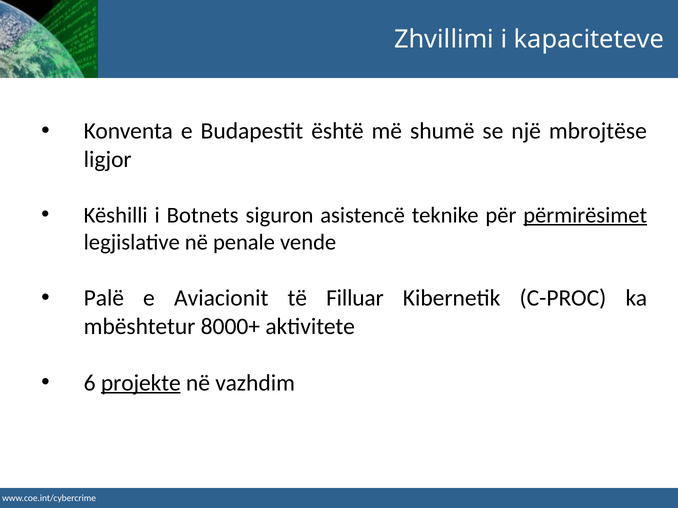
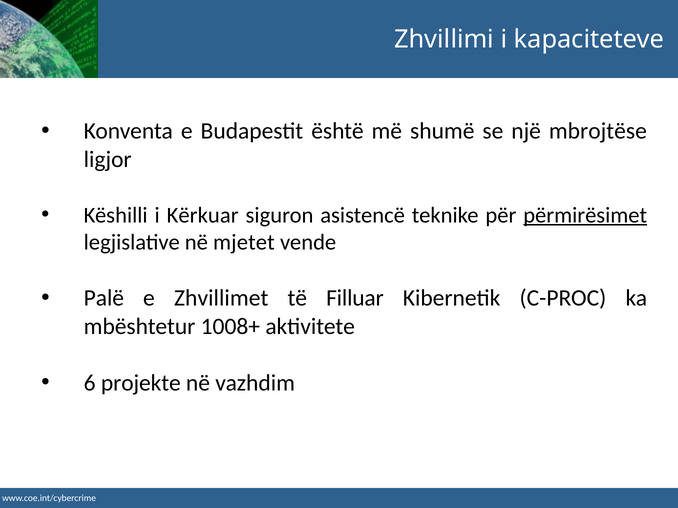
Botnets: Botnets -> Kërkuar (203, 215)
penale: penale -> mjetet (244, 242)
Aviacionit: Aviacionit -> Zhvillimet (221, 298)
8000+: 8000+ -> 1008+ (230, 327)
projekte underline: present -> none (141, 383)
